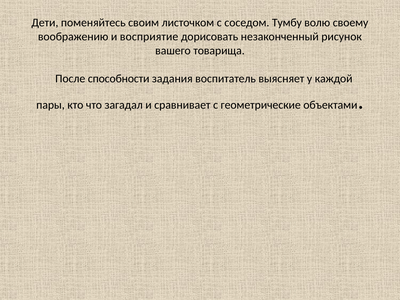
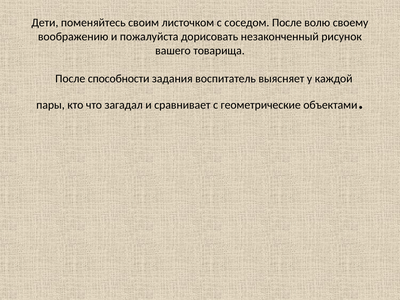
соседом Тумбу: Тумбу -> После (287, 23)
восприятие: восприятие -> пожалуйста (149, 37)
